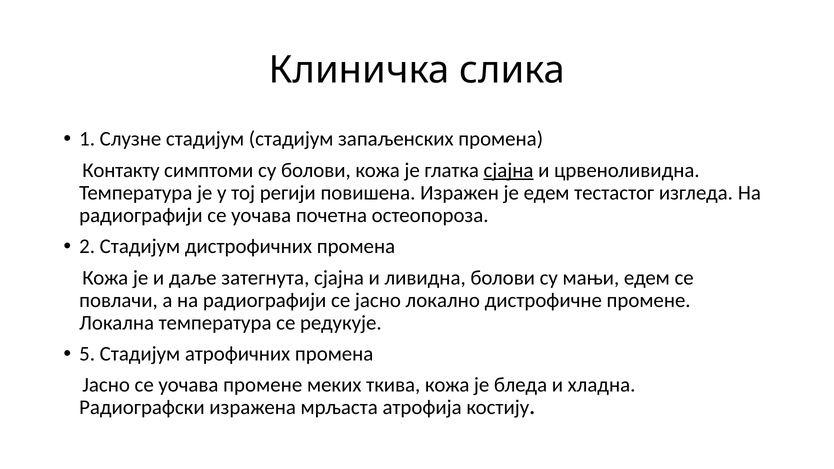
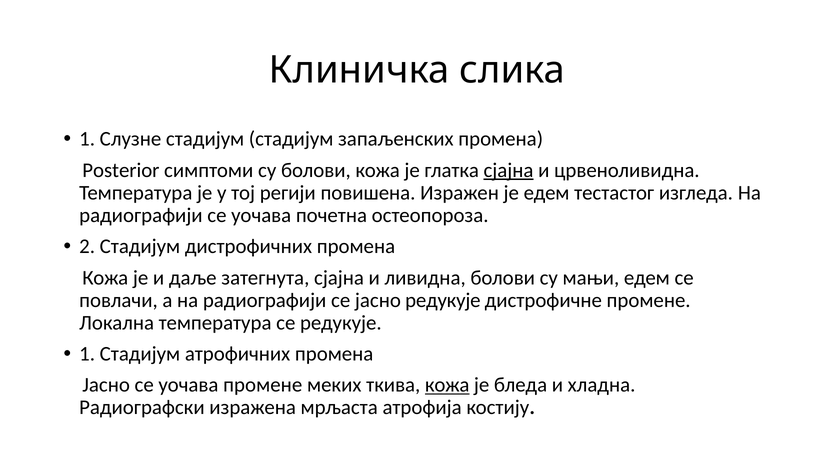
Контакту: Контакту -> Posterior (121, 170)
јасно локално: локално -> редукује (443, 300)
5: 5 -> 1 (87, 354)
кожа underline: none -> present (447, 385)
